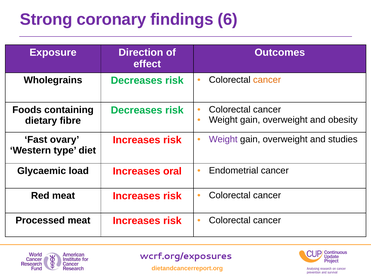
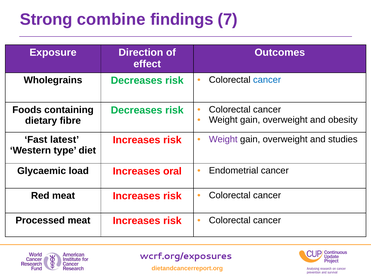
coronary: coronary -> combine (111, 19)
6: 6 -> 7 (228, 19)
cancer colour: orange -> blue (267, 80)
ovary: ovary -> latest (65, 140)
